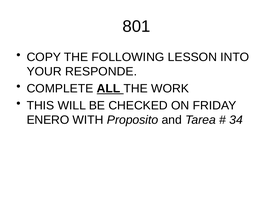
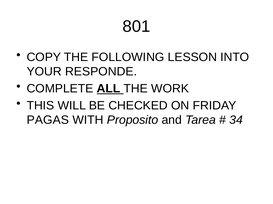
ENERO: ENERO -> PAGAS (48, 120)
